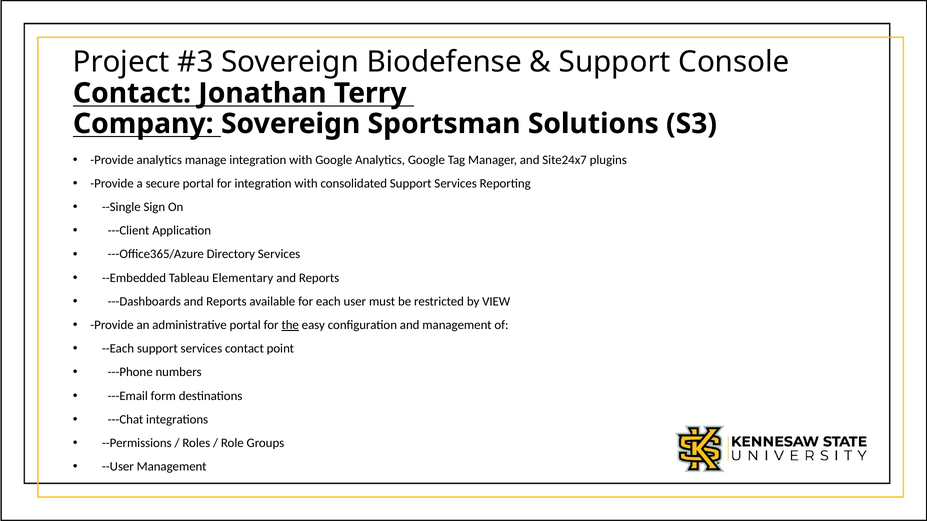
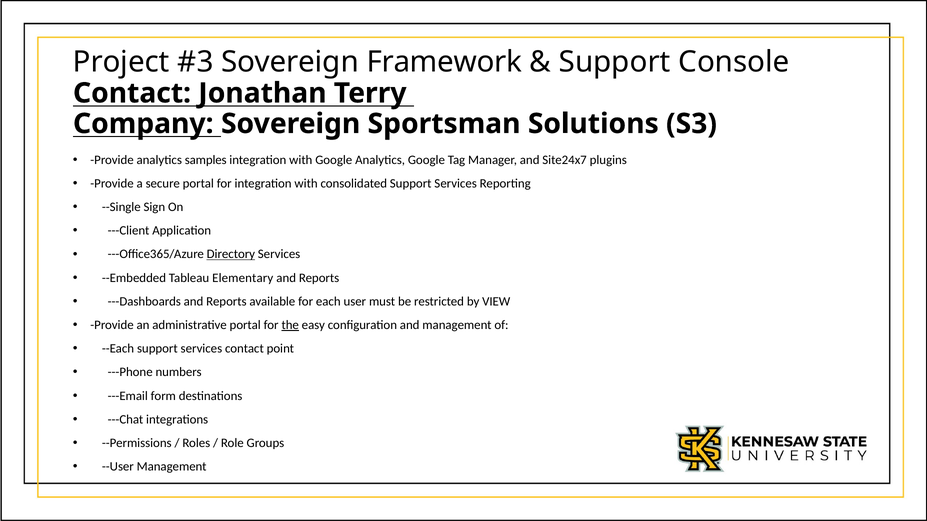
Biodefense: Biodefense -> Framework (444, 62)
manage: manage -> samples (206, 160)
Directory underline: none -> present (231, 254)
